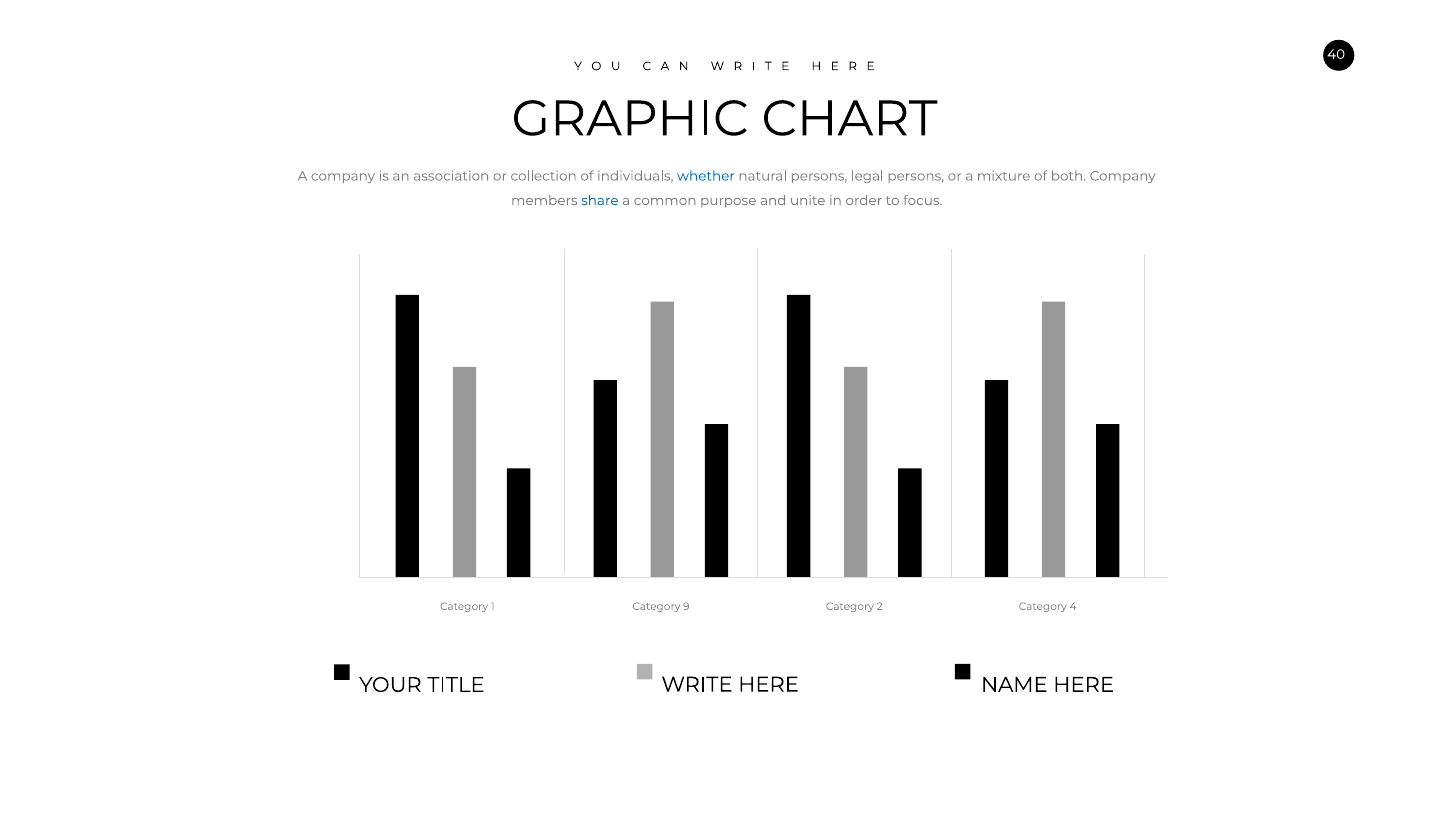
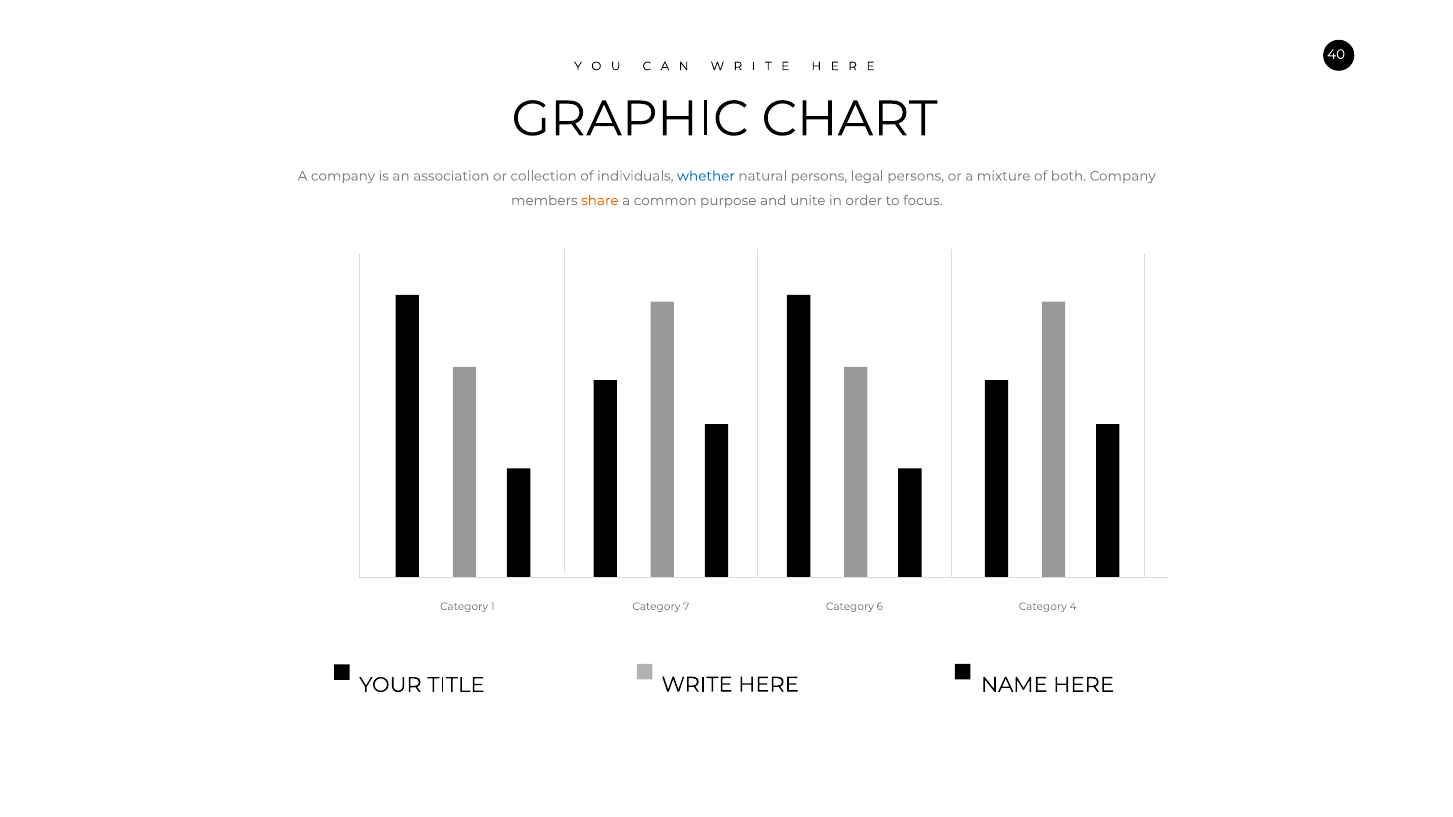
share colour: blue -> orange (600, 201)
9: 9 -> 7 (686, 607)
2: 2 -> 6 (880, 607)
